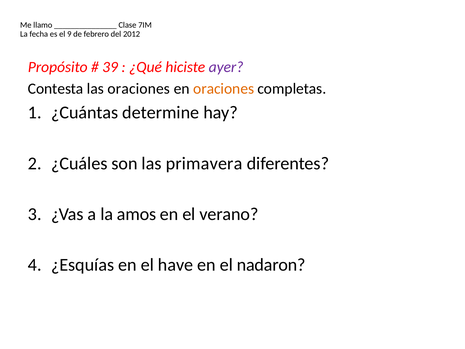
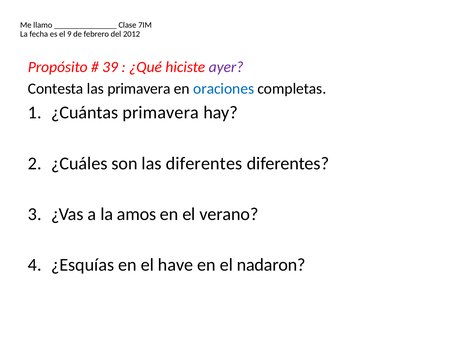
las oraciones: oraciones -> primavera (139, 89)
oraciones colour: orange -> blue (224, 89)
¿Cuántas determine: determine -> primavera (161, 113)
las primavera: primavera -> diferentes (204, 163)
